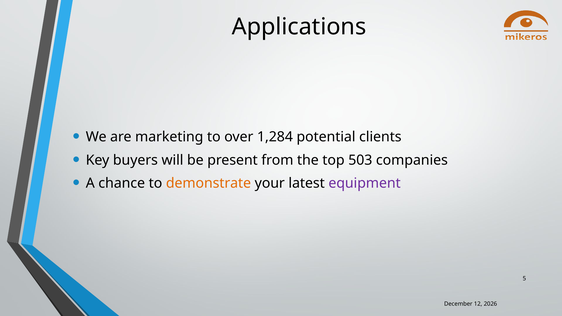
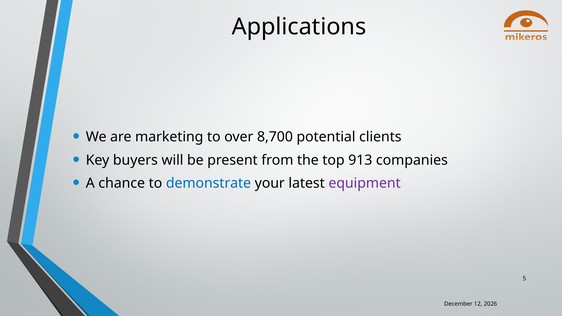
1,284: 1,284 -> 8,700 (275, 137)
503: 503 -> 913 (360, 160)
demonstrate colour: orange -> blue (208, 183)
